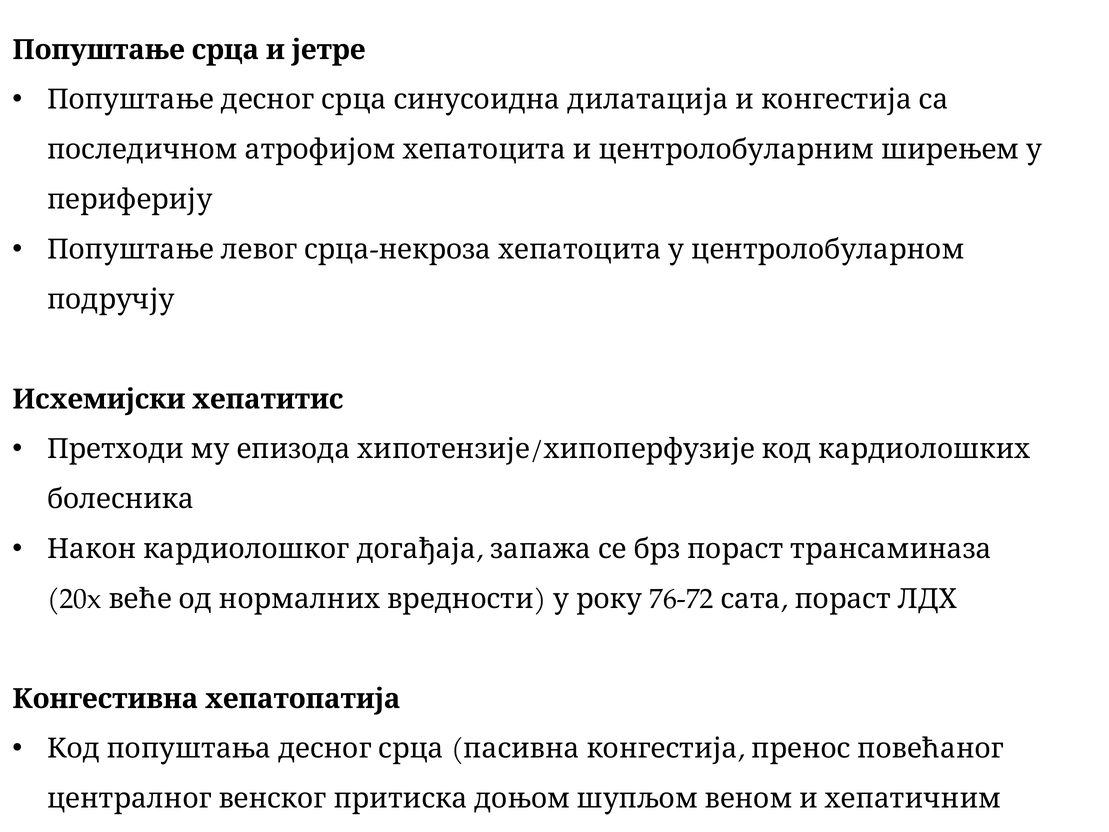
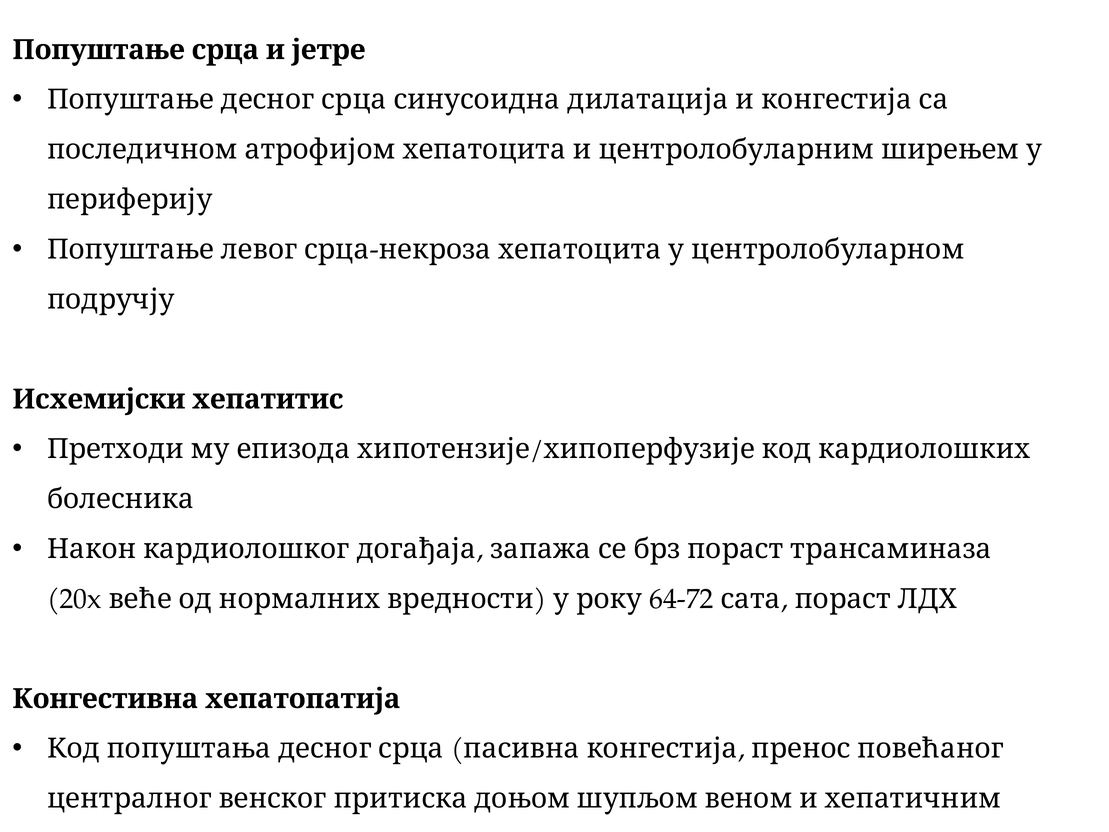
76-72: 76-72 -> 64-72 (682, 599)
